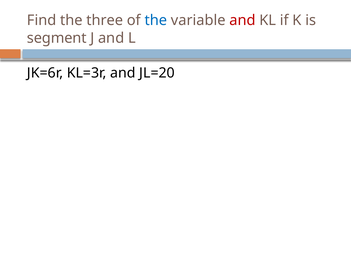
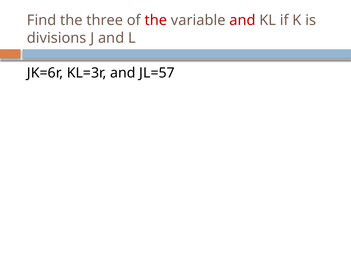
the colour: blue -> red (156, 20)
segment: segment -> divisions (57, 38)
JL=20: JL=20 -> JL=57 (157, 73)
